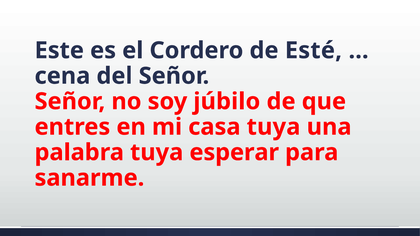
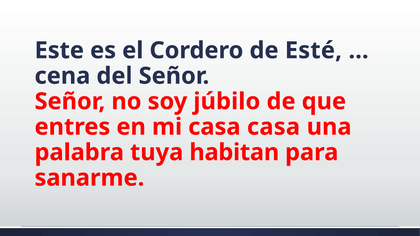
casa tuya: tuya -> casa (273, 127)
esperar: esperar -> habitan (234, 153)
